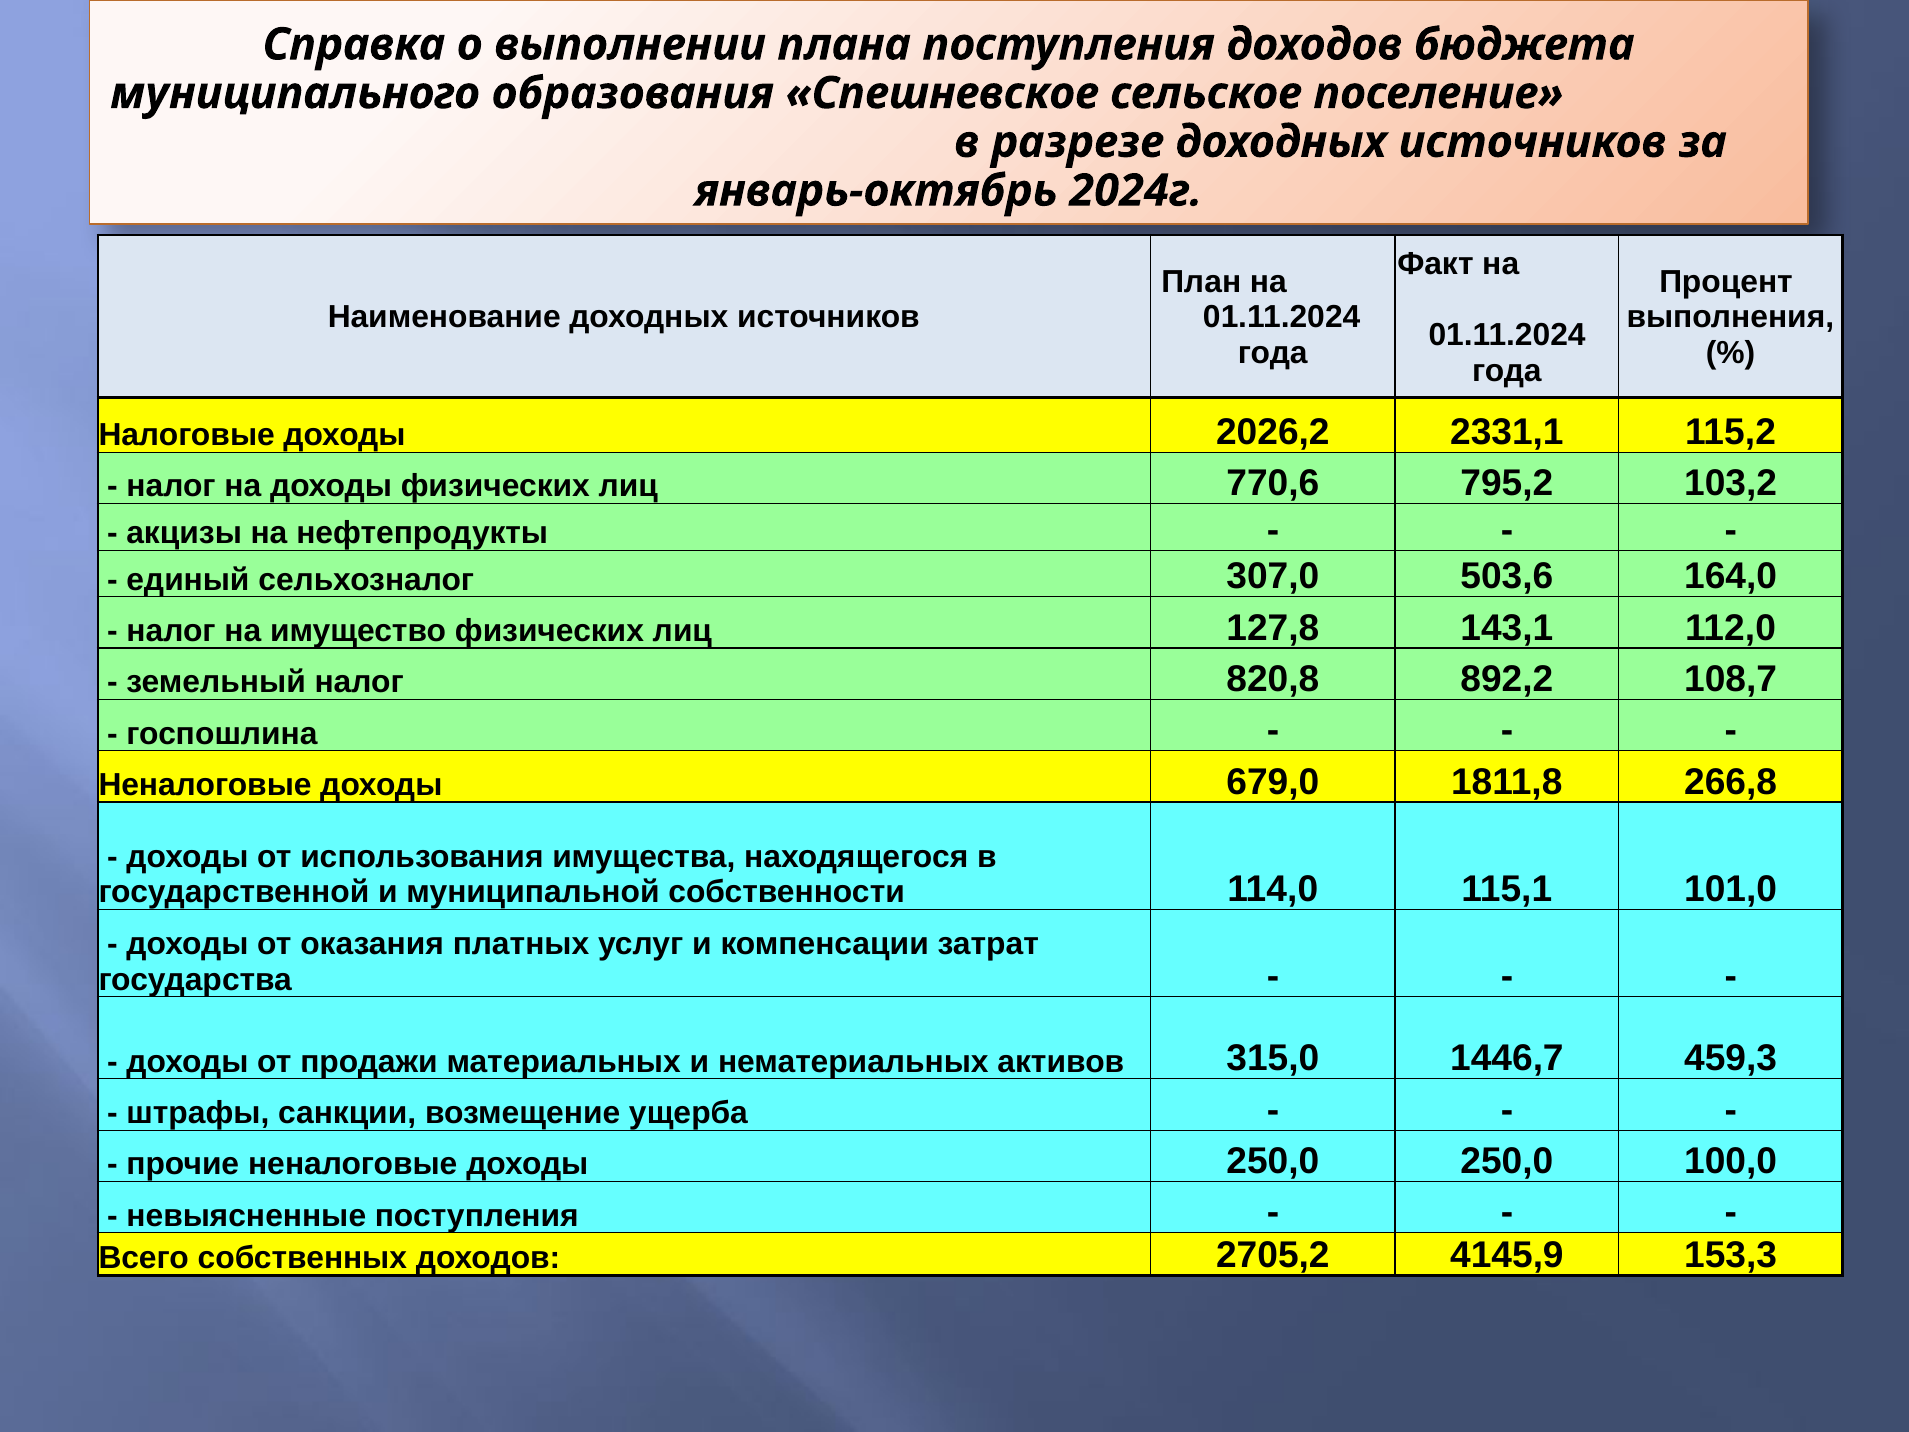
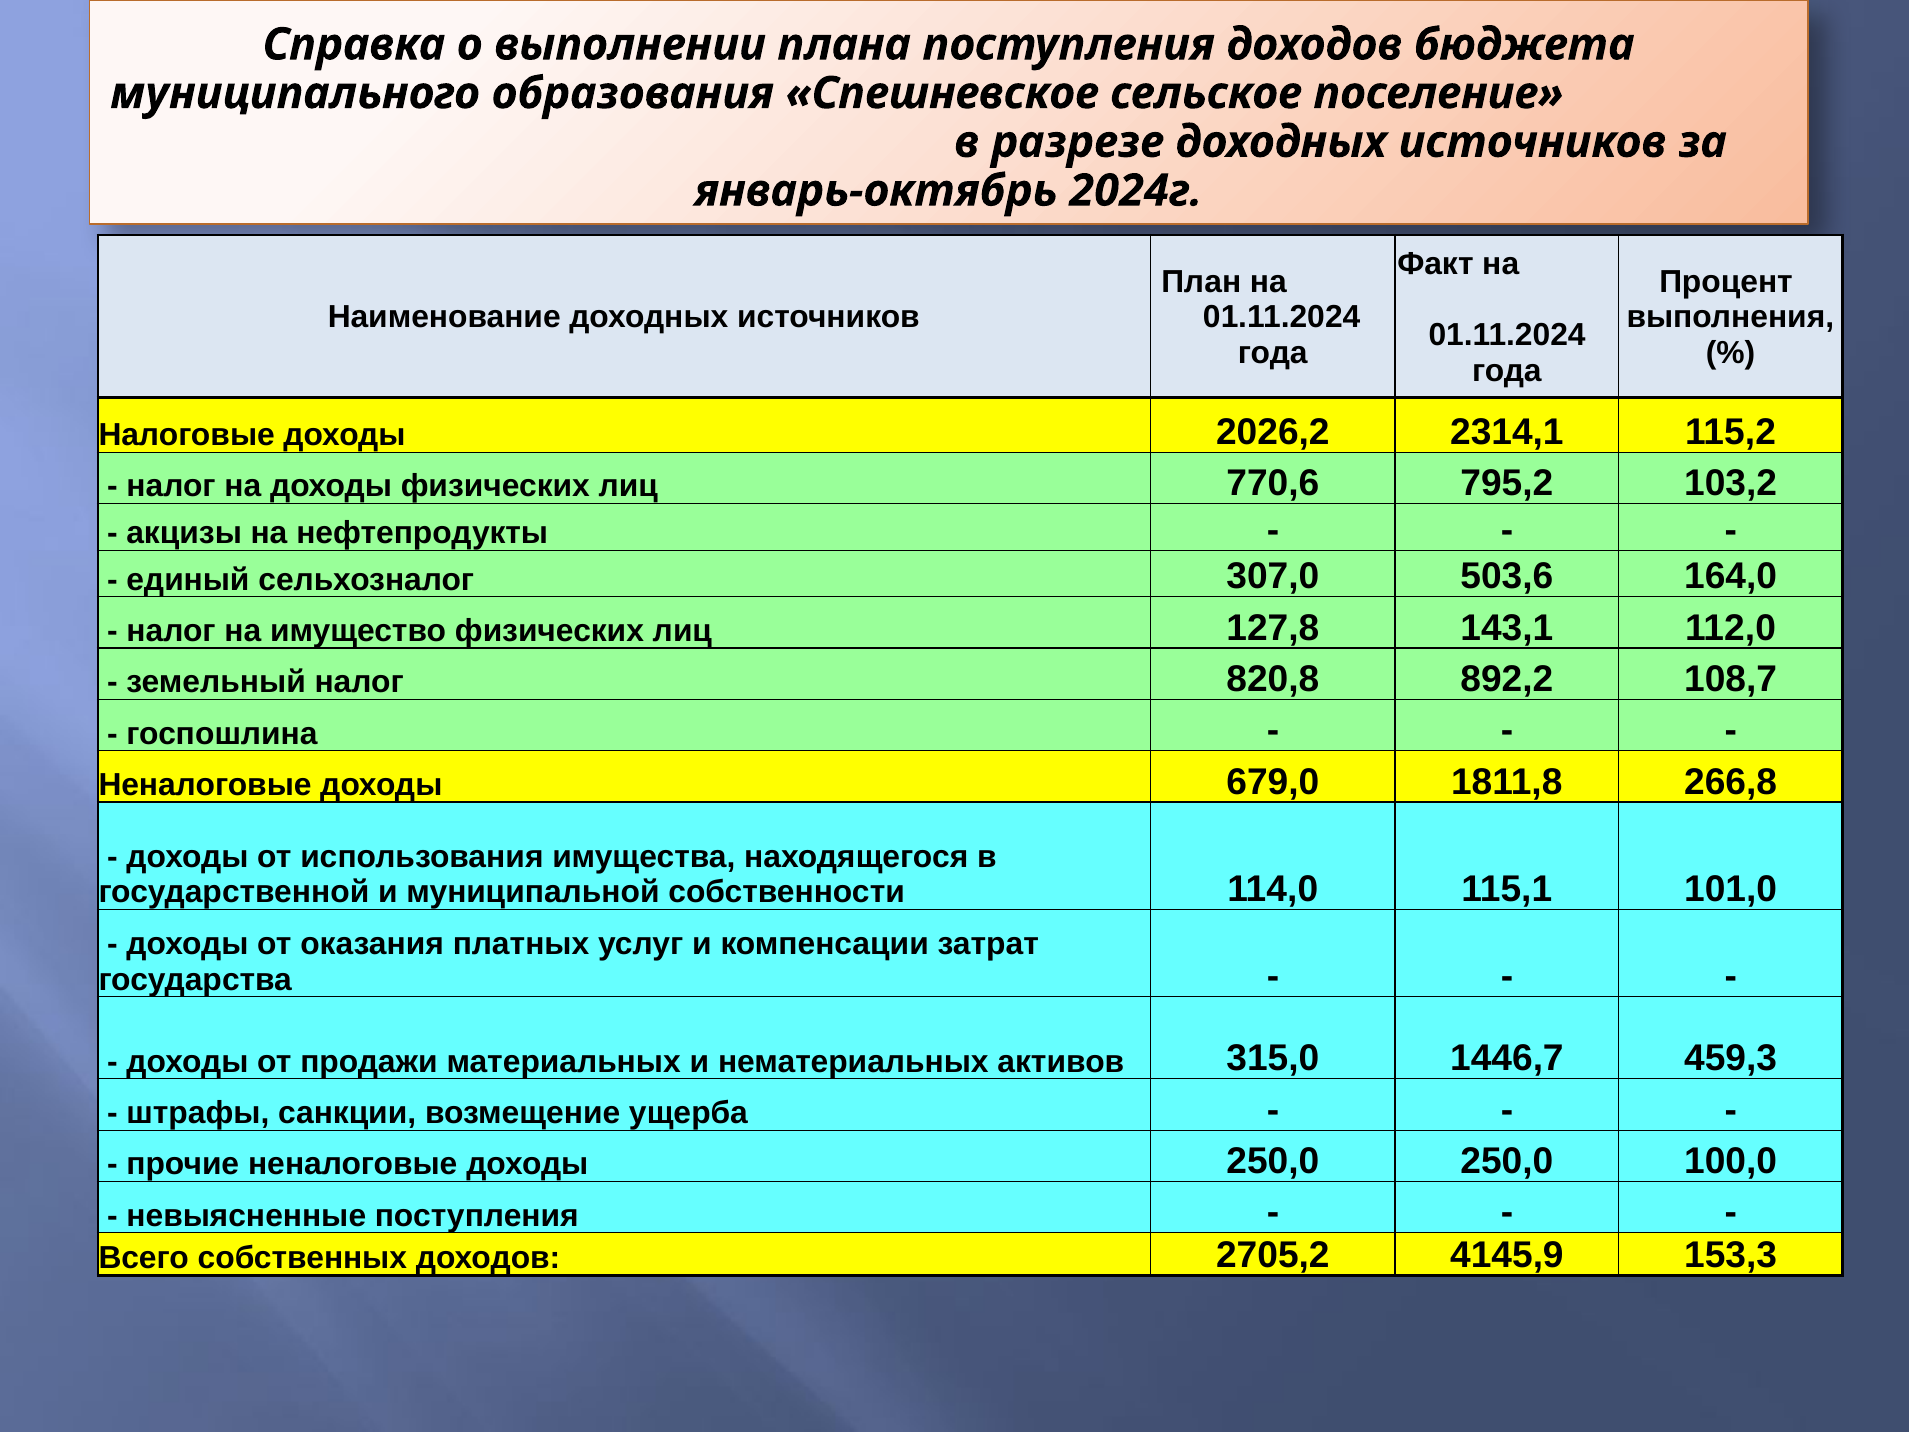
2331,1: 2331,1 -> 2314,1 (1507, 432)
